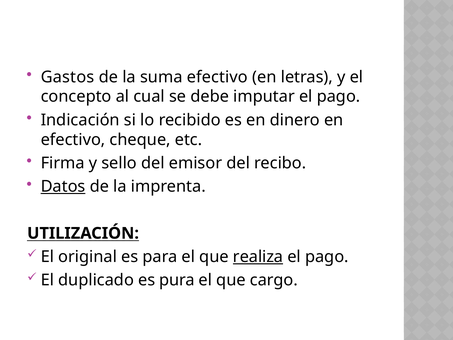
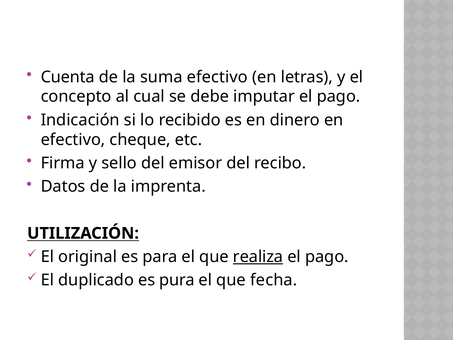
Gastos: Gastos -> Cuenta (68, 77)
Datos underline: present -> none (63, 186)
cargo: cargo -> fecha (274, 280)
